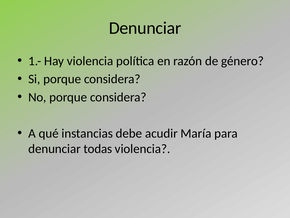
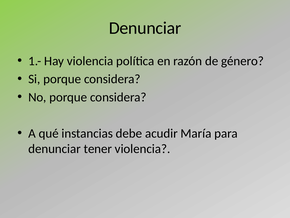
todas: todas -> tener (98, 149)
